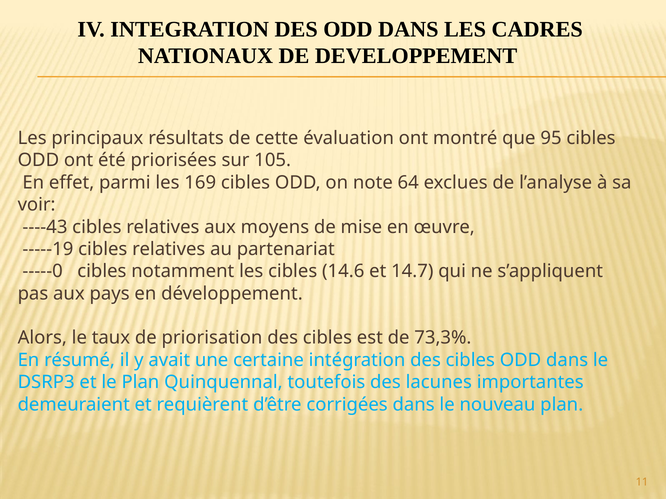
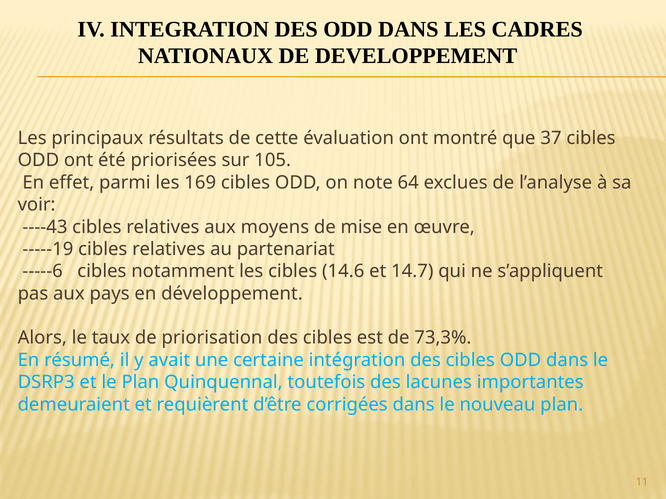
95: 95 -> 37 (551, 138)
-----0: -----0 -> -----6 (43, 272)
